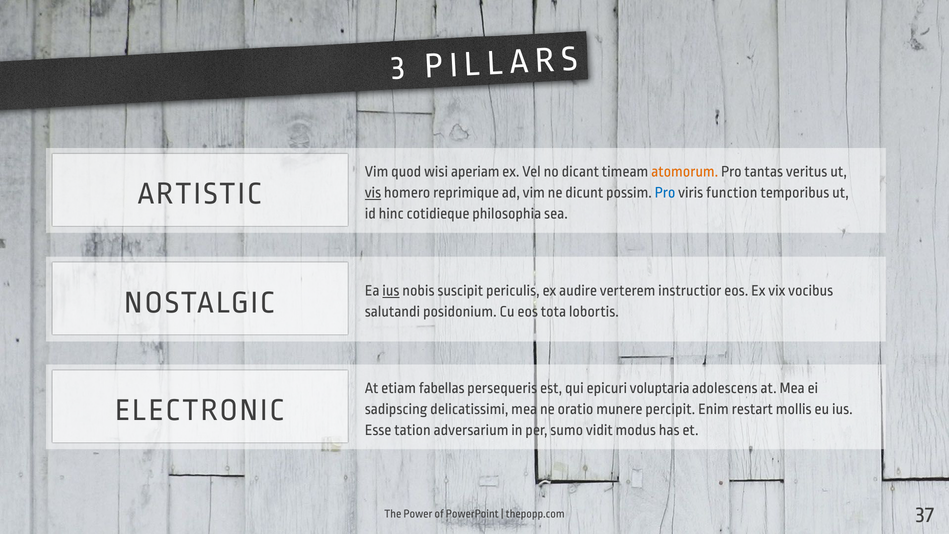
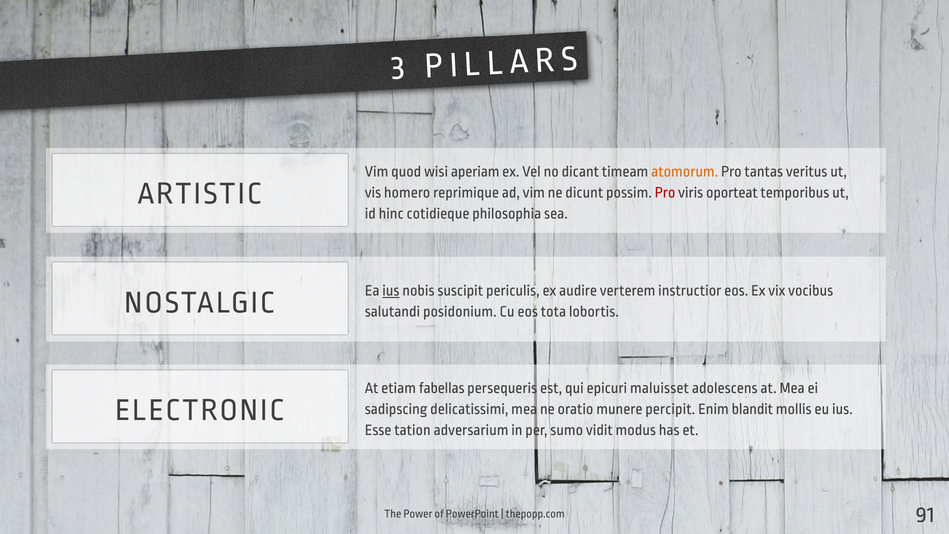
vis underline: present -> none (373, 192)
Pro colour: blue -> red (665, 192)
function: function -> oporteat (732, 192)
voluptaria: voluptaria -> maluisset (659, 388)
restart: restart -> blandit (752, 409)
37: 37 -> 91 (925, 514)
